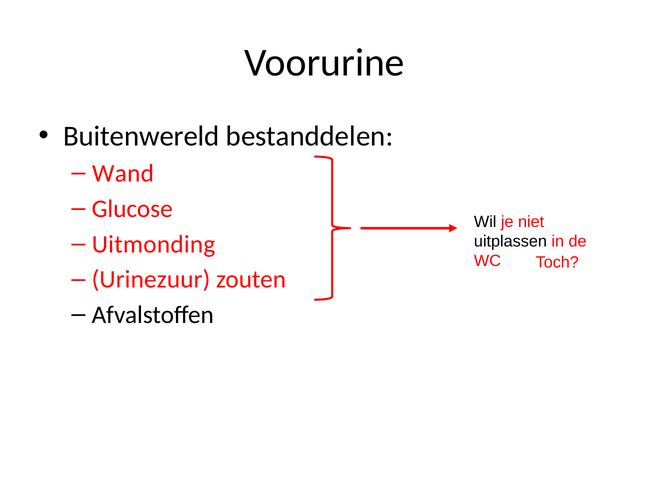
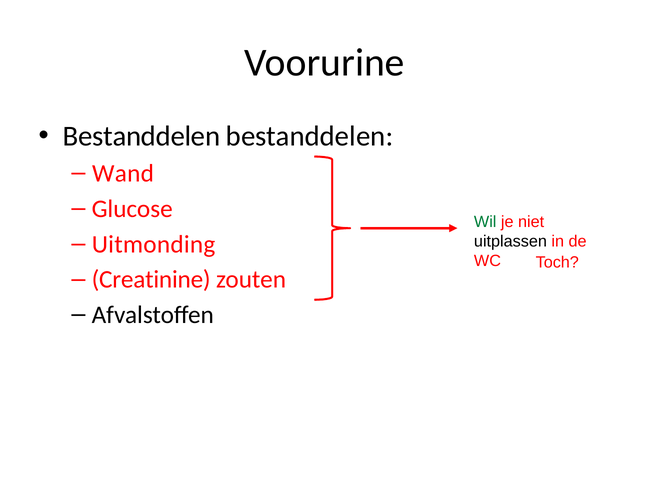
Buitenwereld: Buitenwereld -> Bestanddelen (141, 136)
Wil colour: black -> green (485, 222)
Urinezuur: Urinezuur -> Creatinine (151, 280)
